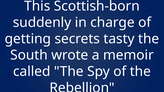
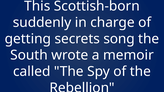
tasty: tasty -> song (119, 39)
